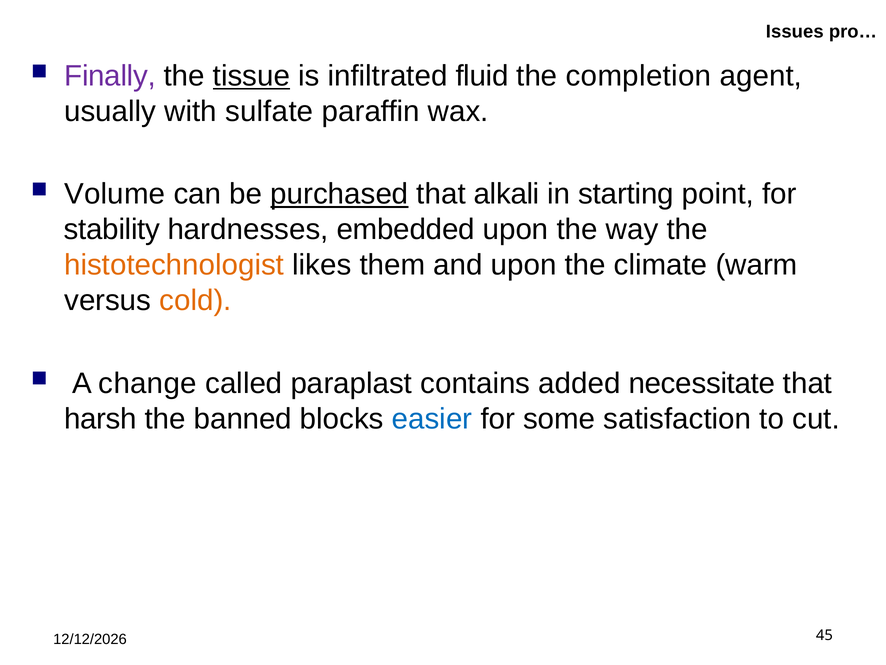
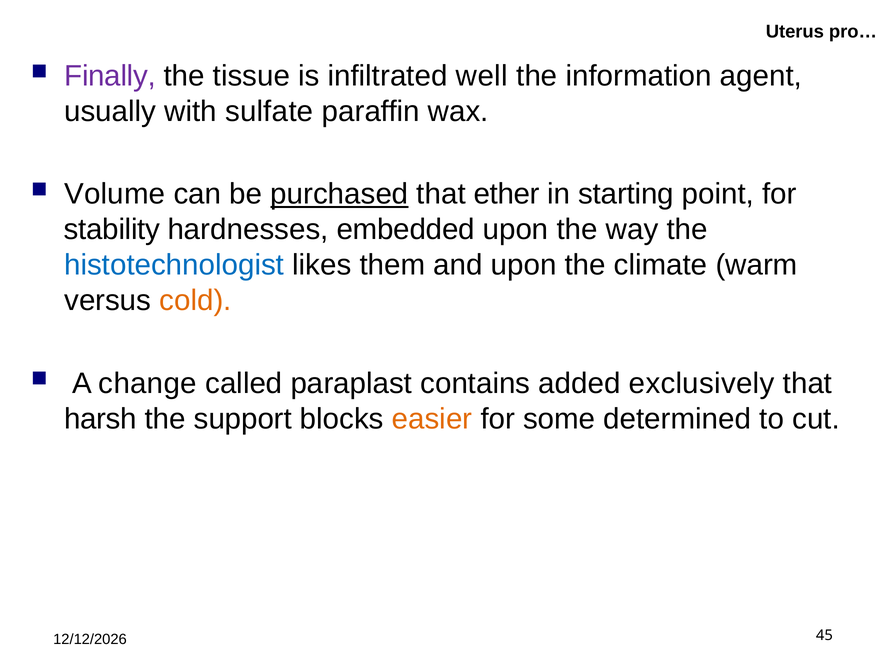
Issues: Issues -> Uterus (795, 32)
tissue underline: present -> none (252, 76)
fluid: fluid -> well (482, 76)
completion: completion -> information (639, 76)
alkali: alkali -> ether (507, 194)
histotechnologist colour: orange -> blue (174, 265)
necessitate: necessitate -> exclusively (702, 383)
banned: banned -> support (243, 418)
easier colour: blue -> orange (432, 418)
satisfaction: satisfaction -> determined (677, 418)
